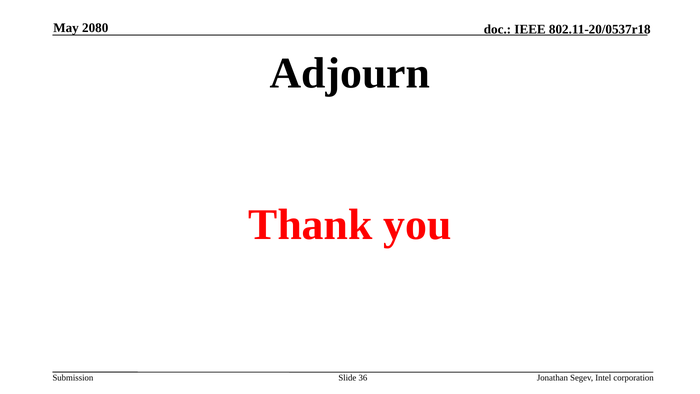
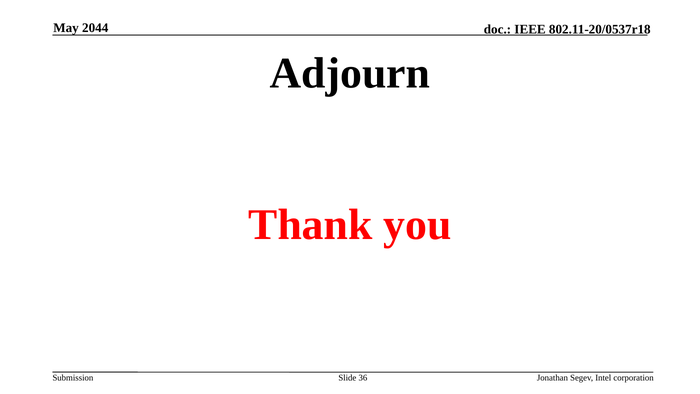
2080: 2080 -> 2044 (95, 28)
